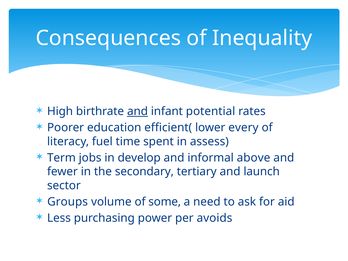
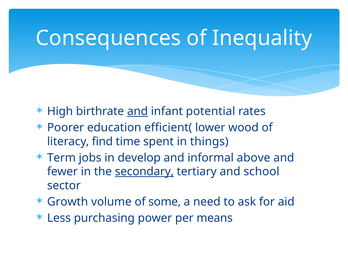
every: every -> wood (244, 128)
fuel: fuel -> find (102, 141)
assess: assess -> things (209, 141)
secondary underline: none -> present (144, 172)
launch: launch -> school (262, 172)
Groups: Groups -> Growth (68, 202)
avoids: avoids -> means (215, 218)
